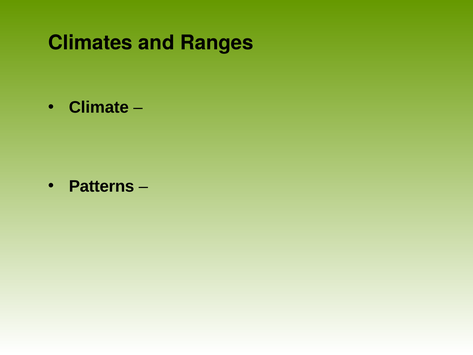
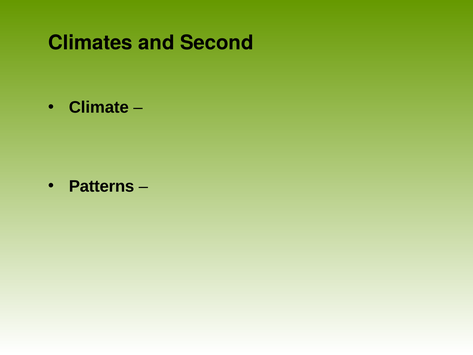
Ranges: Ranges -> Second (217, 43)
